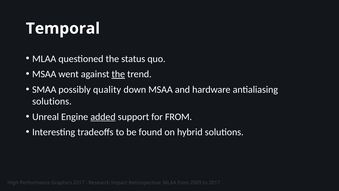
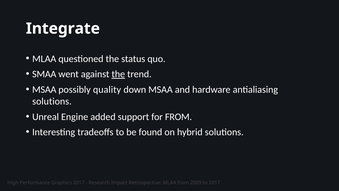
Temporal: Temporal -> Integrate (63, 28)
MSAA: MSAA -> SMAA (44, 74)
SMAA: SMAA -> MSAA (44, 89)
added underline: present -> none (103, 117)
